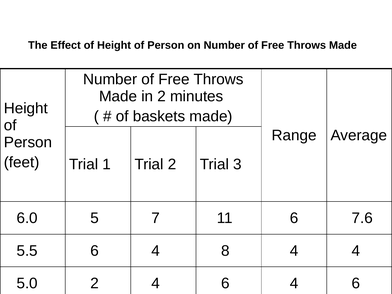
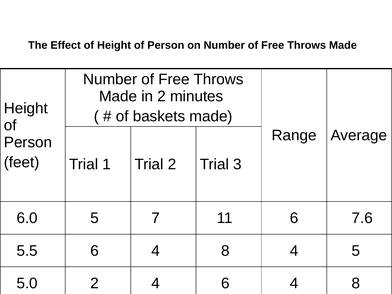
4 4: 4 -> 5 (356, 251)
4 6 4 6: 6 -> 8 (356, 283)
